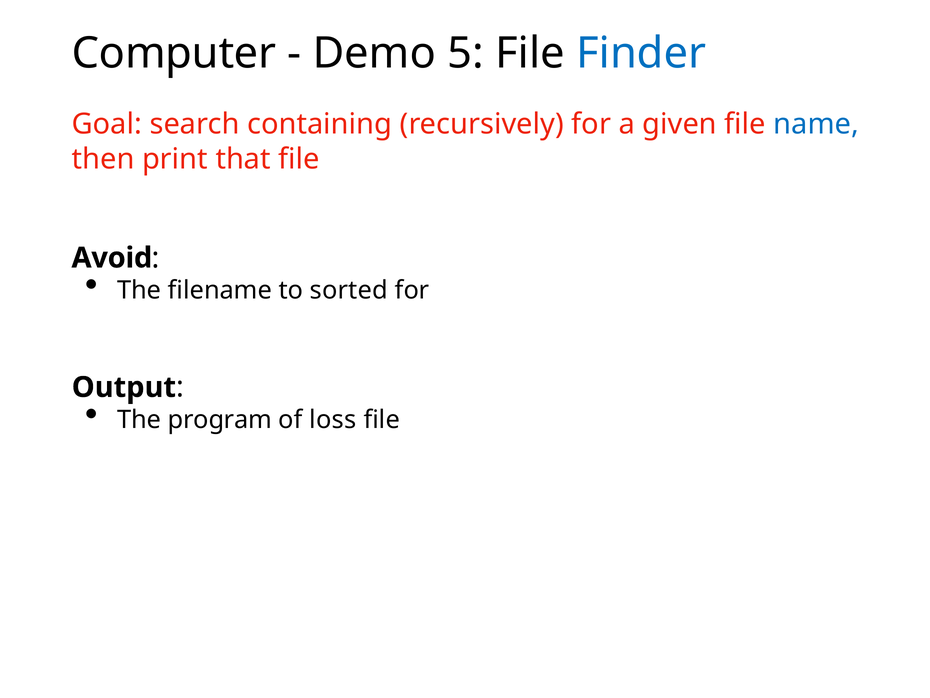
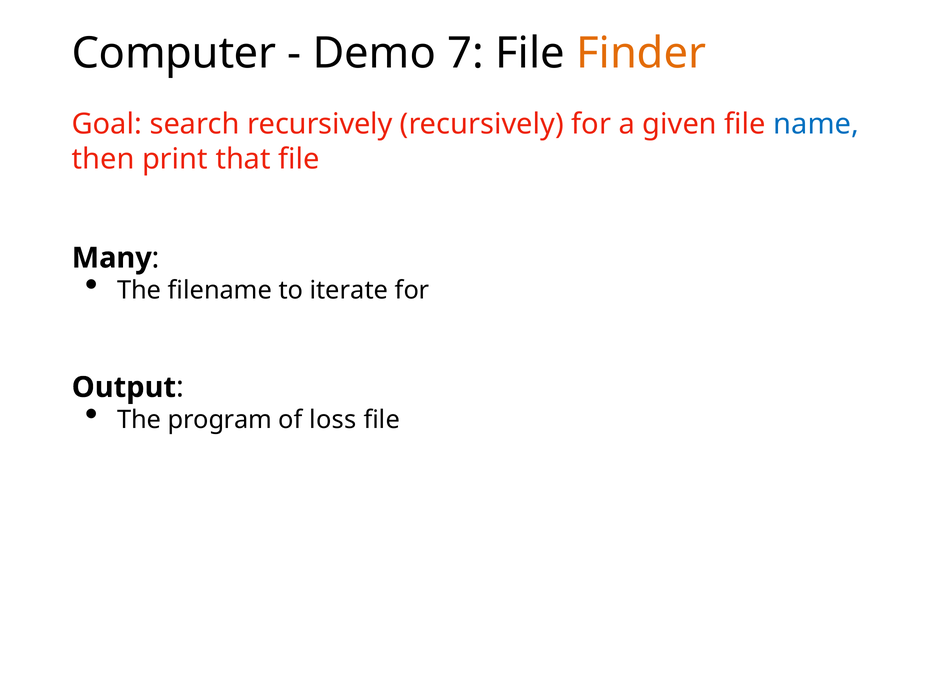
5: 5 -> 7 (466, 53)
Finder colour: blue -> orange (641, 53)
search containing: containing -> recursively (320, 124)
Avoid: Avoid -> Many (112, 258)
sorted: sorted -> iterate (349, 290)
